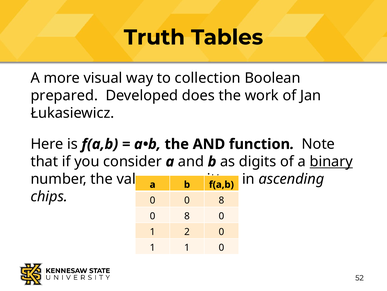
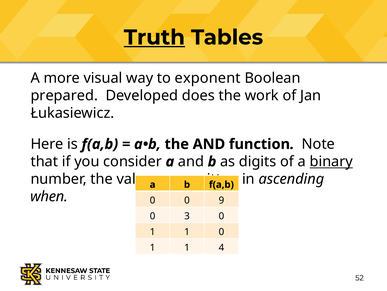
Truth underline: none -> present (154, 37)
collection: collection -> exponent (208, 78)
chips: chips -> when (49, 196)
0 0 8: 8 -> 9 (221, 200)
8: 8 -> 3 (187, 216)
2: 2 -> 1 (187, 231)
1 0: 0 -> 4 (221, 247)
